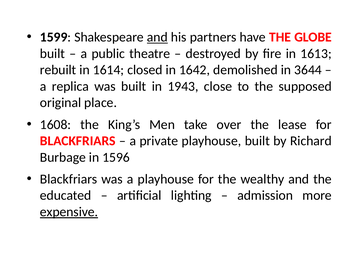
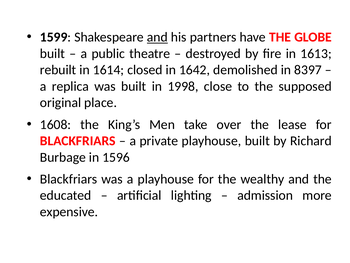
3644: 3644 -> 8397 (308, 70)
1943: 1943 -> 1998 (183, 86)
expensive underline: present -> none (69, 211)
